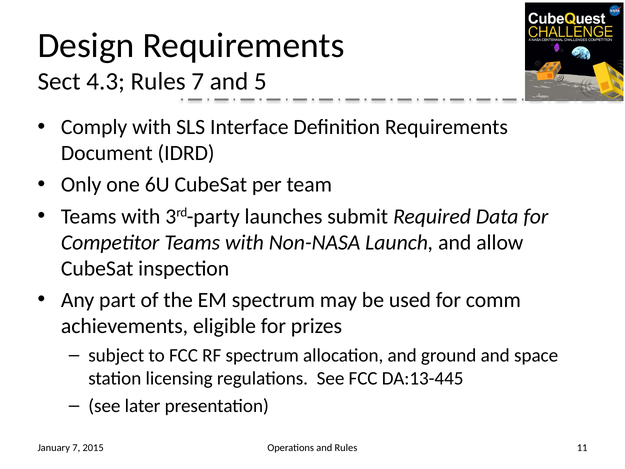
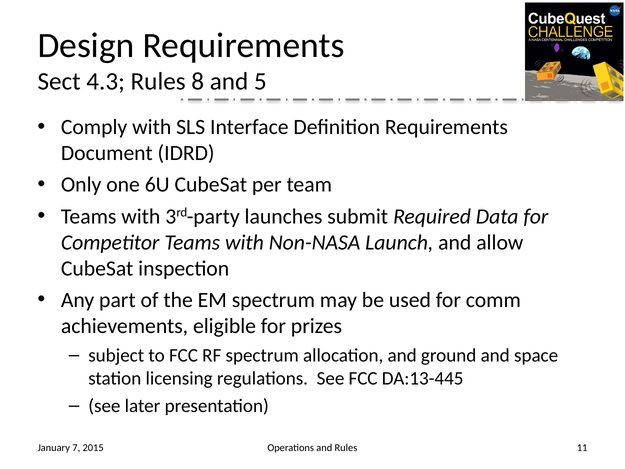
Rules 7: 7 -> 8 (198, 81)
